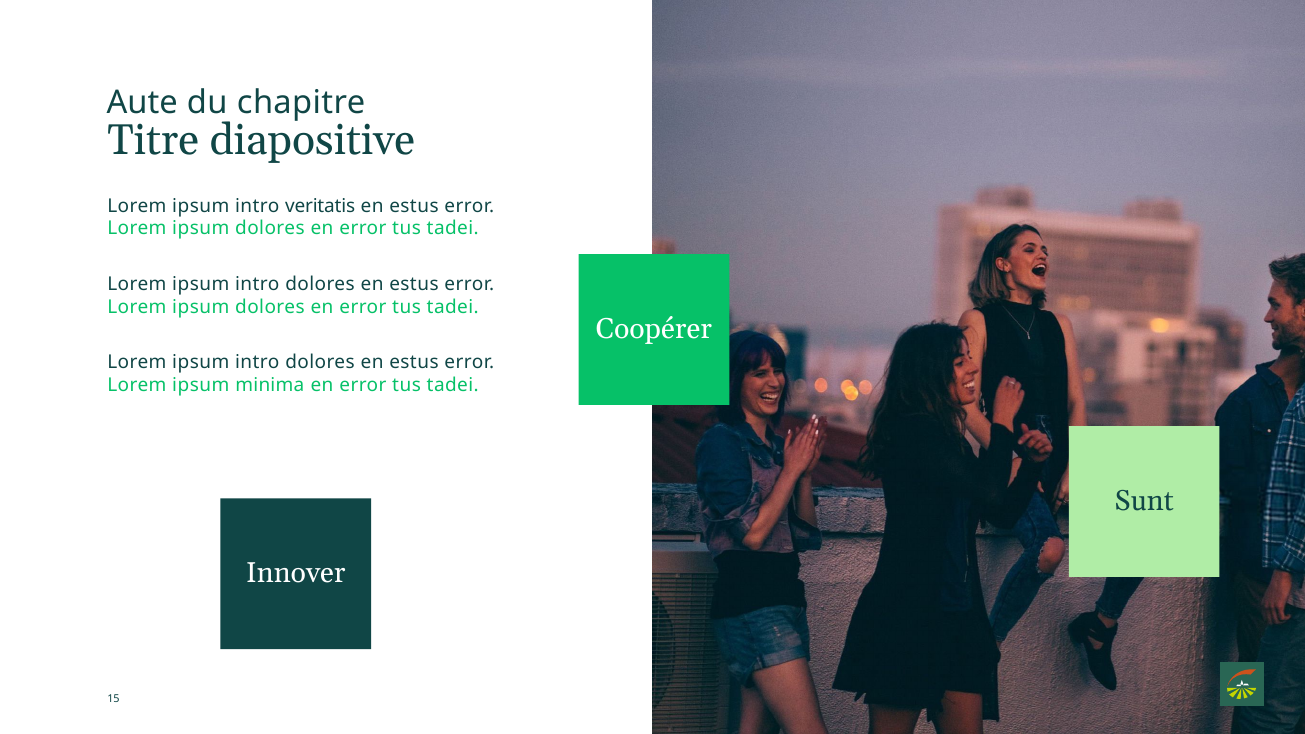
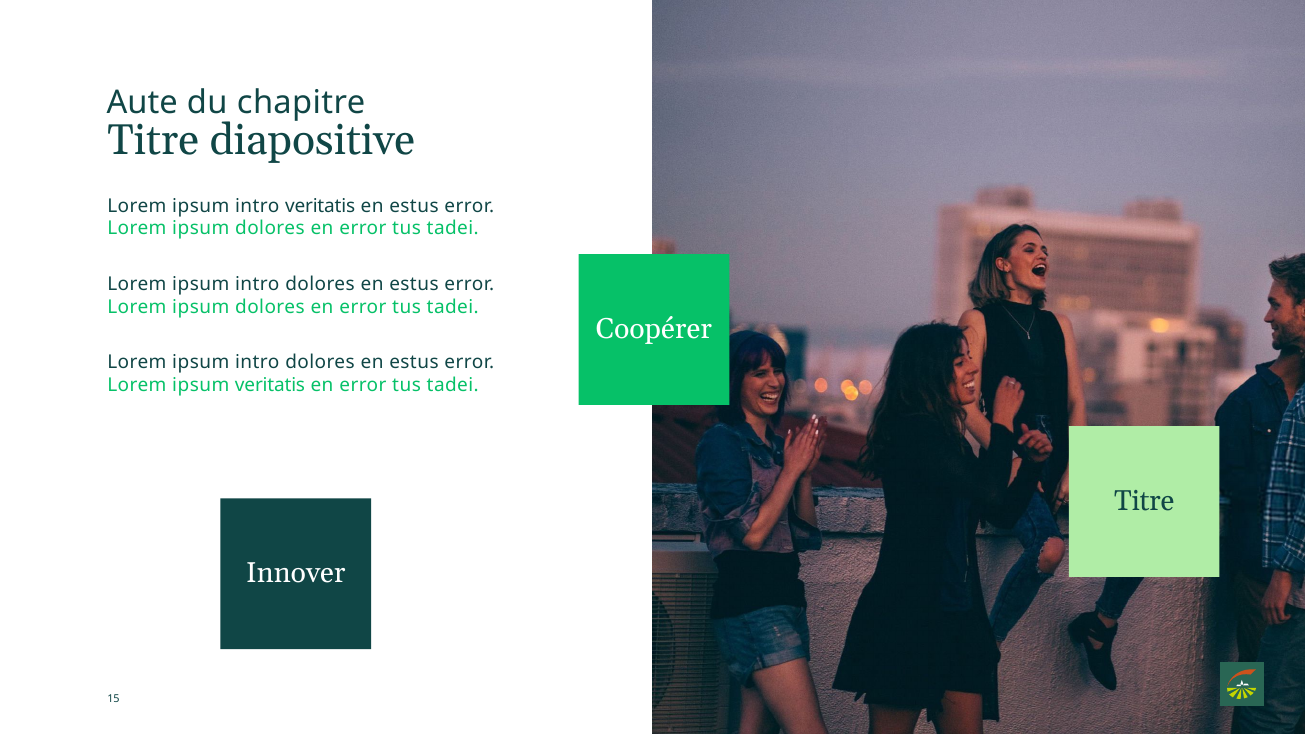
ipsum minima: minima -> veritatis (270, 385)
Sunt: Sunt -> Titre (1144, 501)
